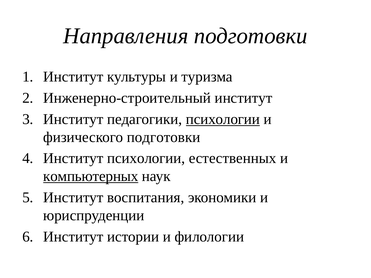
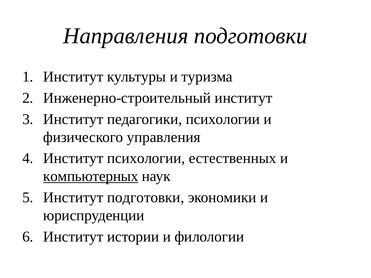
психологии underline: present -> none (223, 119)
физического подготовки: подготовки -> управления (164, 137)
Институт воспитания: воспитания -> подготовки (146, 198)
